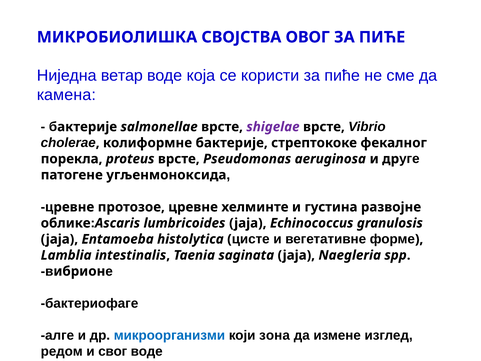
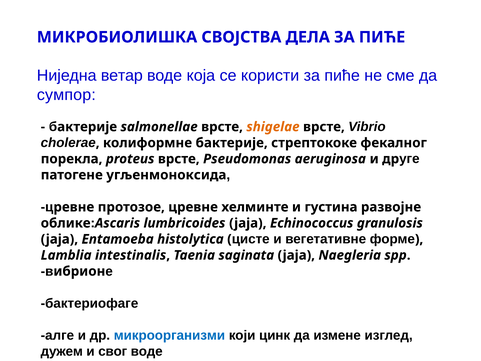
ОВОГ: ОВОГ -> ДЕЛА (308, 37)
камена: камена -> сумпор (66, 95)
shigelae colour: purple -> orange (273, 127)
зона: зона -> цинк (275, 335)
редом: редом -> дужем (62, 351)
